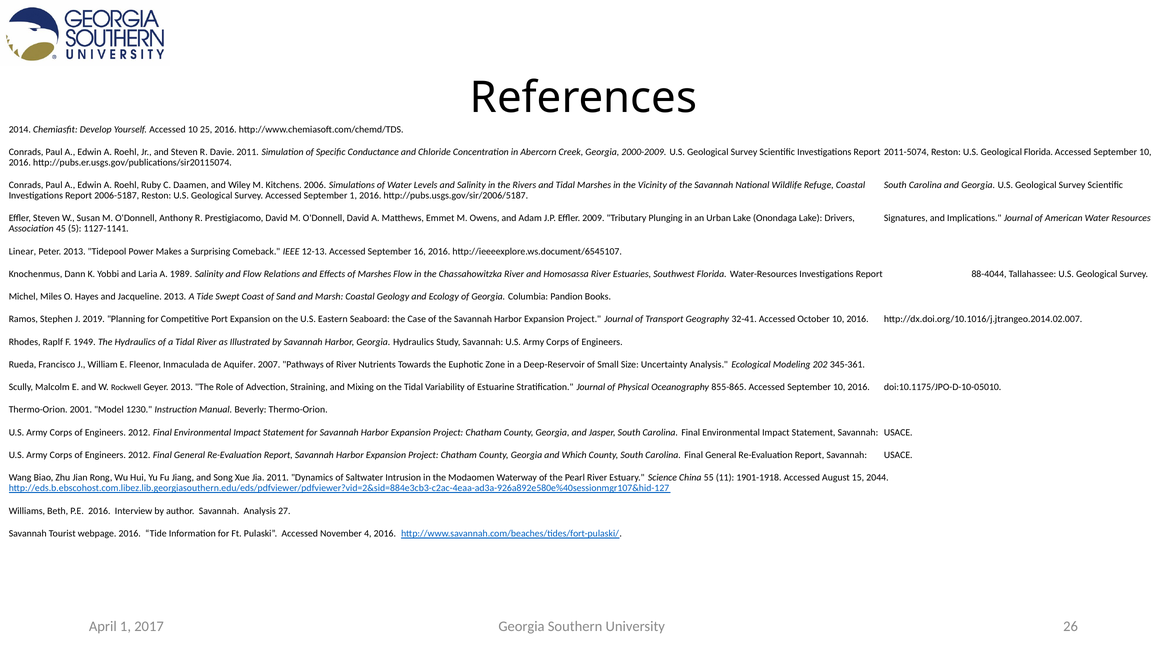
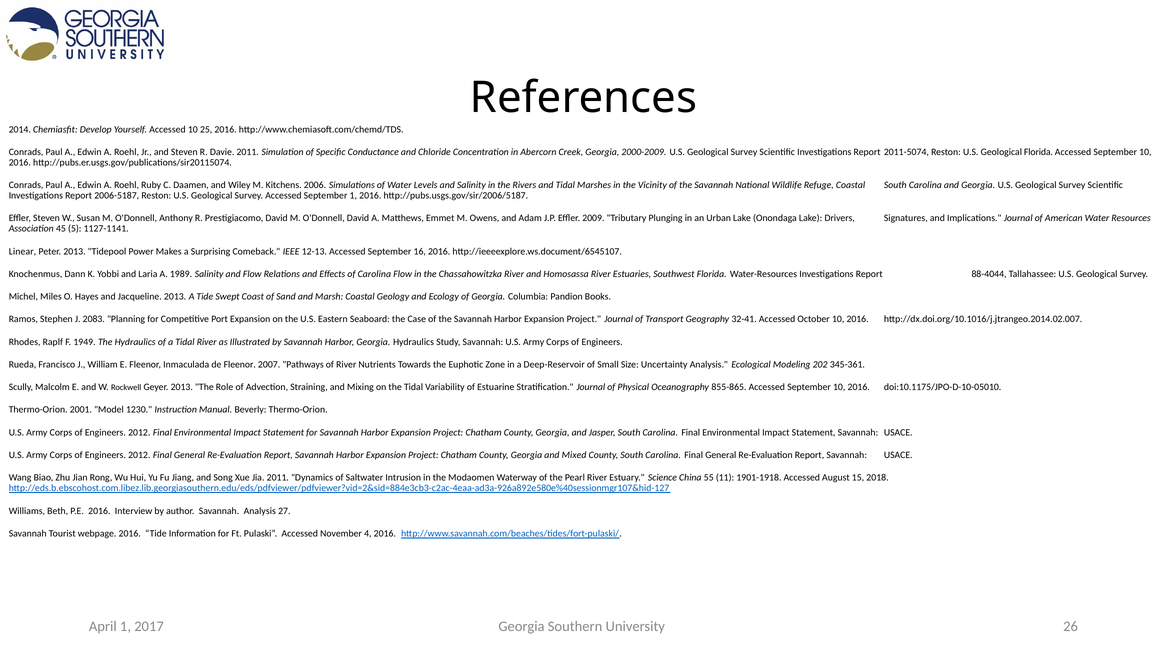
of Marshes: Marshes -> Carolina (374, 274)
2019: 2019 -> 2083 (94, 319)
de Aquifer: Aquifer -> Fleenor (240, 365)
Which: Which -> Mixed (574, 455)
2044: 2044 -> 2018 (877, 478)
